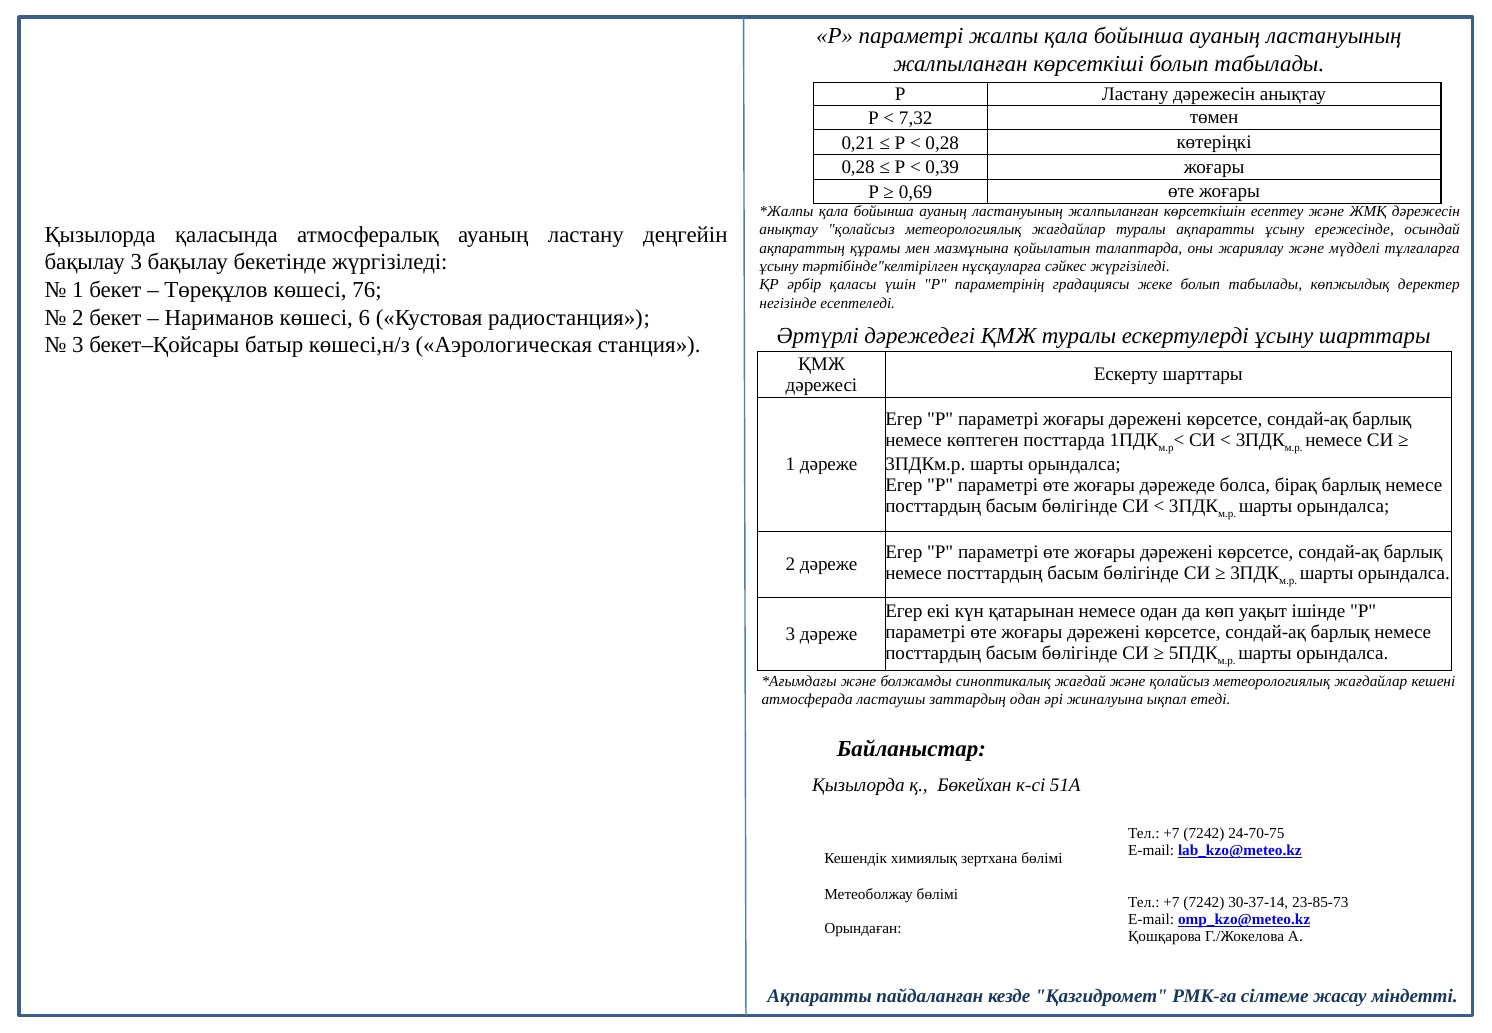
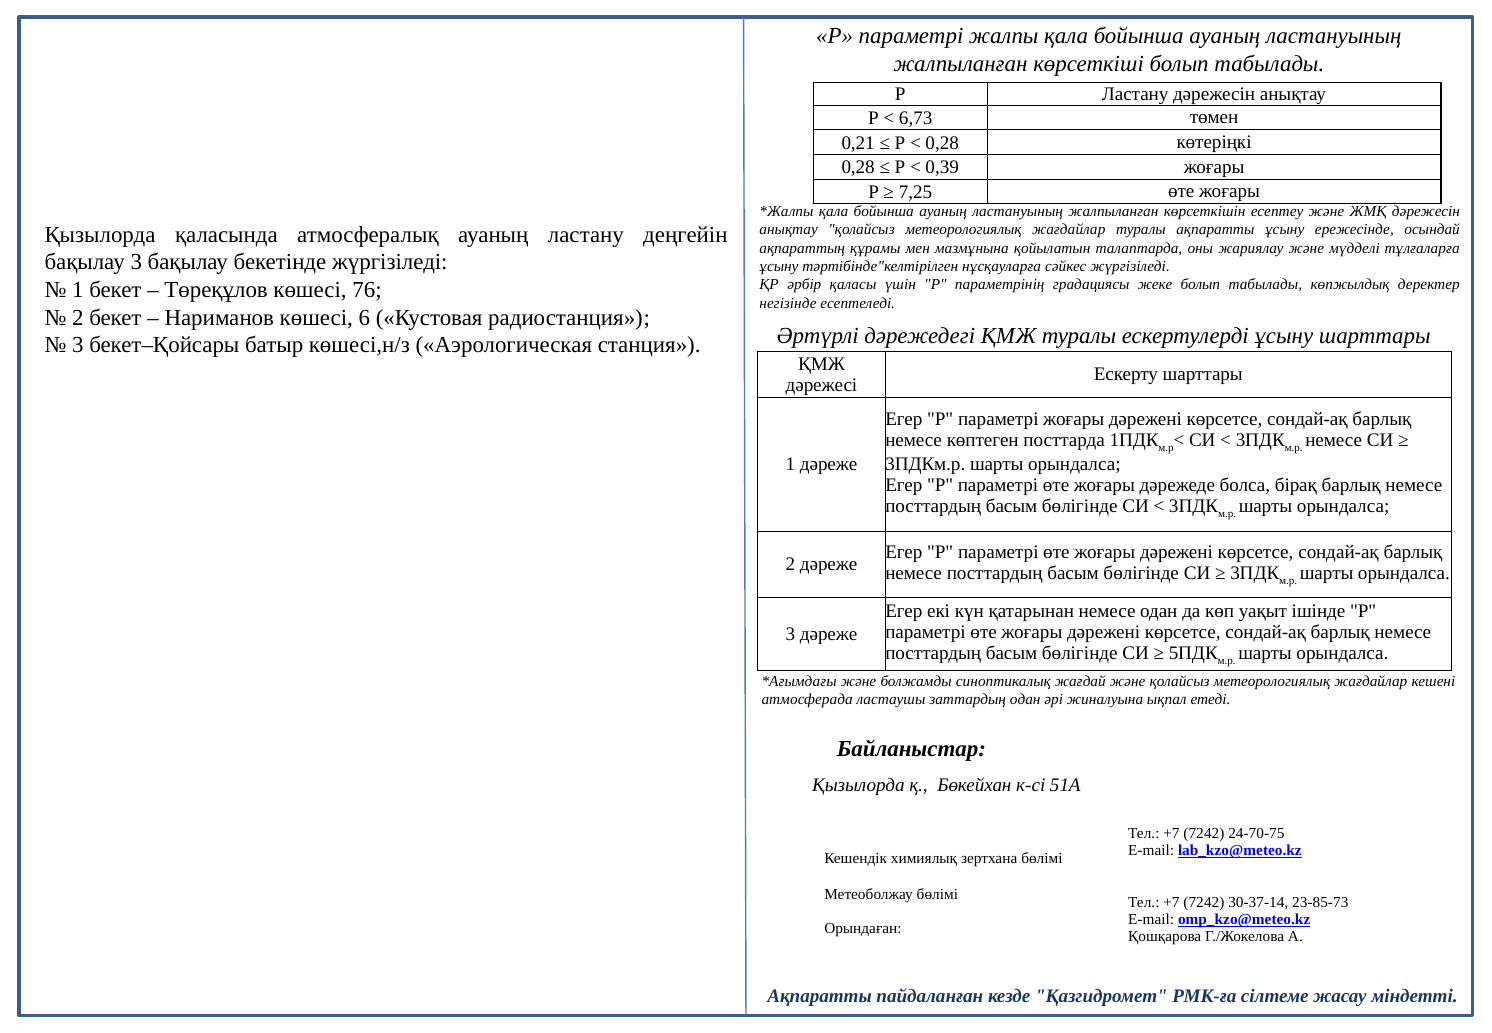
7,32: 7,32 -> 6,73 (916, 118)
0,69: 0,69 -> 7,25 (915, 192)
